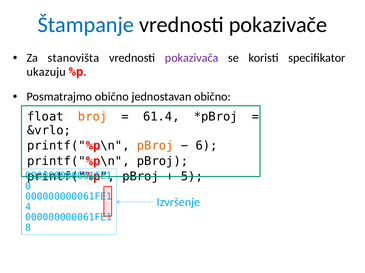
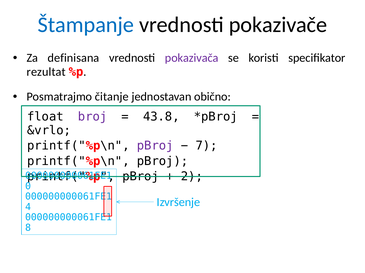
stanovišta: stanovišta -> definisana (74, 58)
ukazuju: ukazuju -> rezultat (46, 72)
Posmatrajmo obično: obično -> čitanje (112, 97)
broj colour: orange -> purple (93, 117)
61.4: 61.4 -> 43.8 (161, 117)
pBroj colour: orange -> purple (155, 146)
6: 6 -> 7 (206, 146)
5: 5 -> 2 (192, 177)
